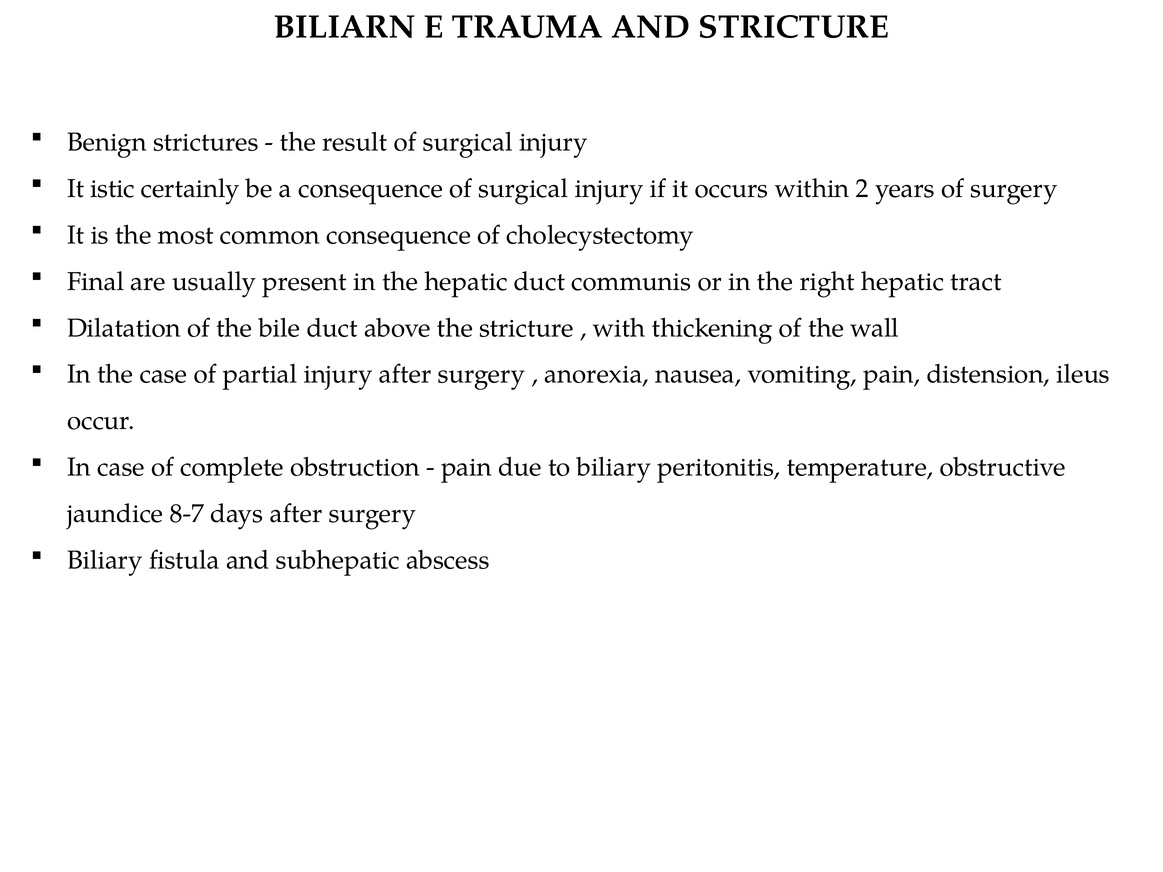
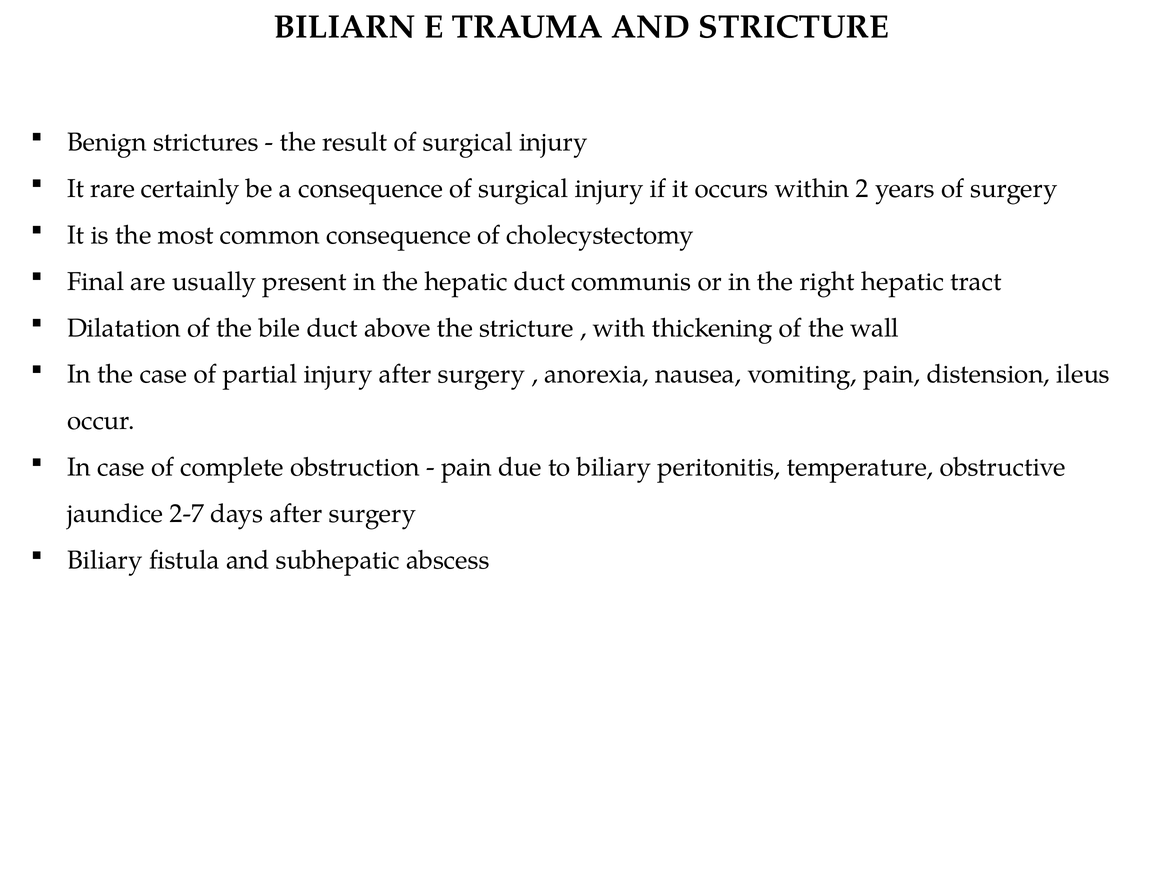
istic: istic -> rare (113, 189)
8-7: 8-7 -> 2-7 (187, 514)
